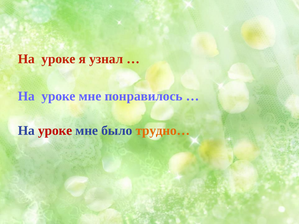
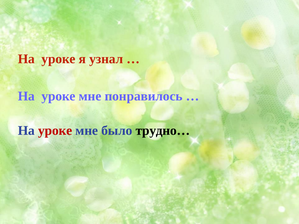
трудно… colour: orange -> black (163, 131)
